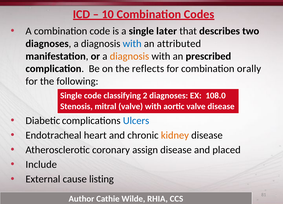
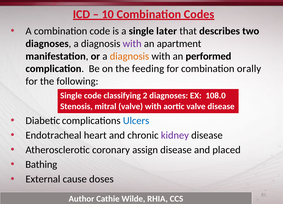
with colour: blue -> purple (132, 44)
attributed: attributed -> apartment (179, 44)
prescribed: prescribed -> performed (208, 56)
reflects: reflects -> feeding (148, 69)
kidney colour: orange -> purple (175, 135)
Include: Include -> Bathing (41, 164)
listing: listing -> doses (101, 179)
